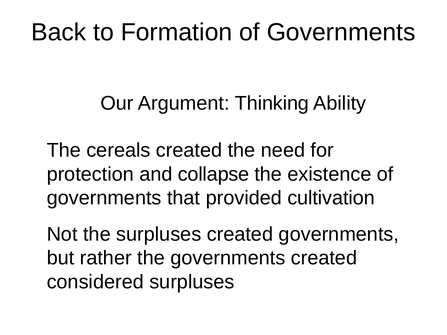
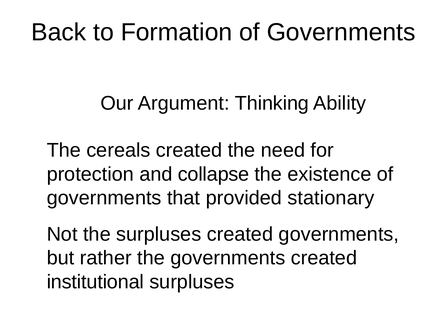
cultivation: cultivation -> stationary (331, 198)
considered: considered -> institutional (95, 282)
